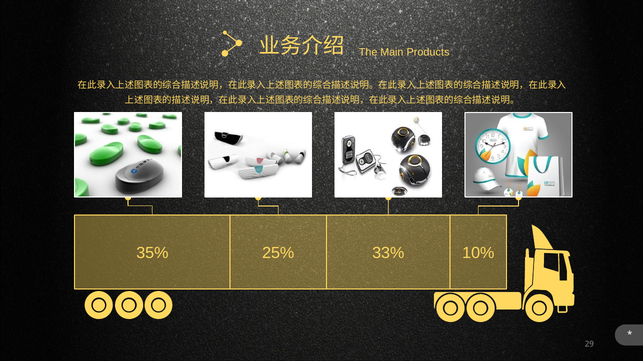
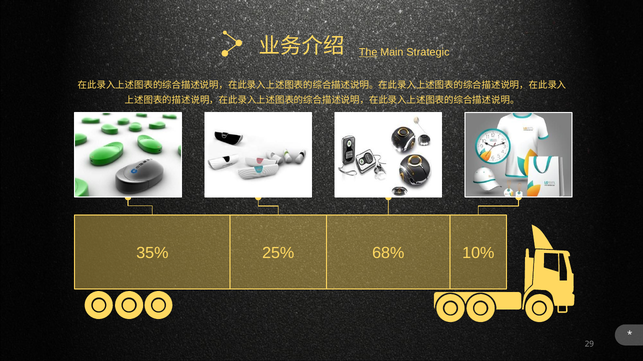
The underline: none -> present (368, 52)
Products: Products -> Strategic (428, 52)
33%: 33% -> 68% (388, 253)
